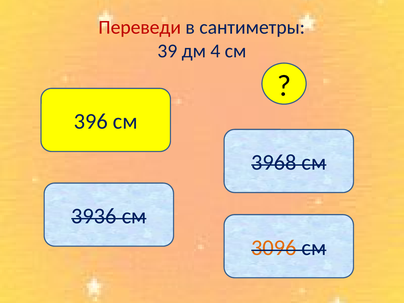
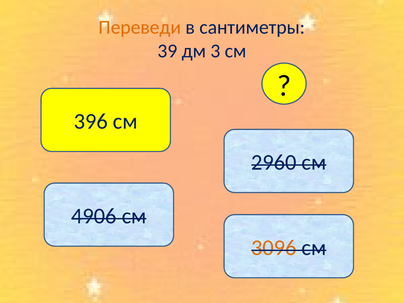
Переведи colour: red -> orange (140, 27)
4: 4 -> 3 (215, 51)
3968: 3968 -> 2960 (274, 163)
3936: 3936 -> 4906 (94, 216)
